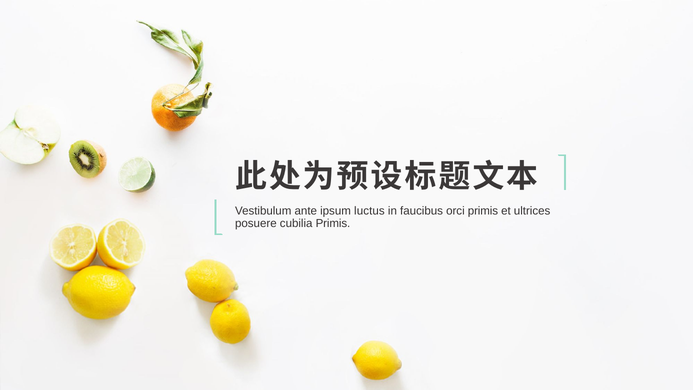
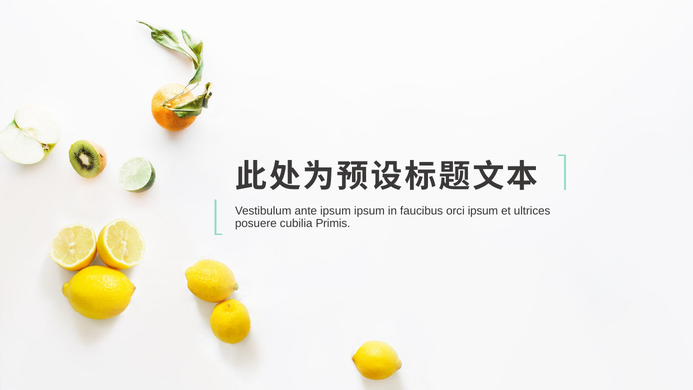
ipsum luctus: luctus -> ipsum (369, 211)
orci primis: primis -> ipsum (483, 211)
